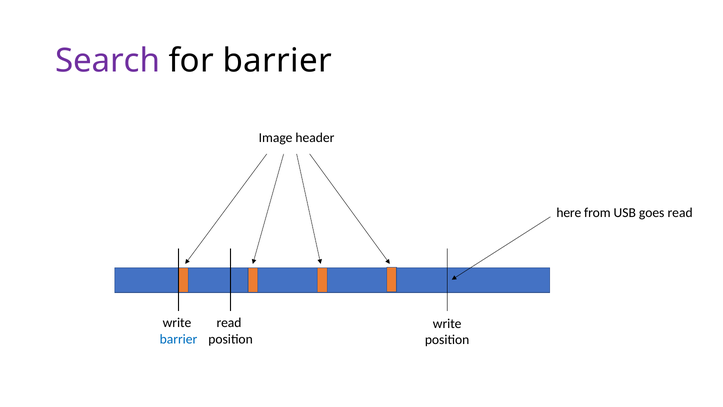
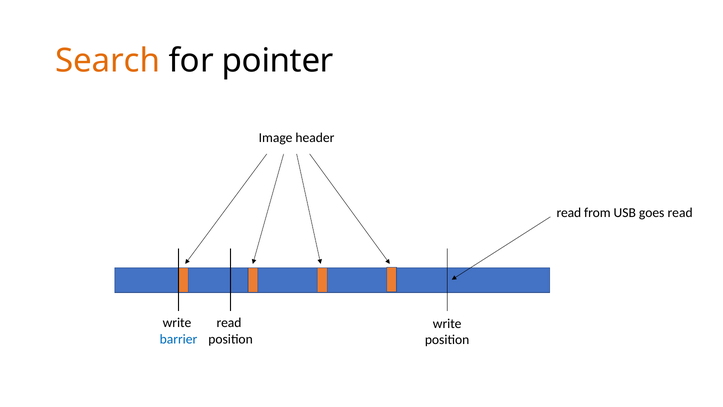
Search colour: purple -> orange (108, 61)
for barrier: barrier -> pointer (278, 61)
here: here -> read (569, 213)
